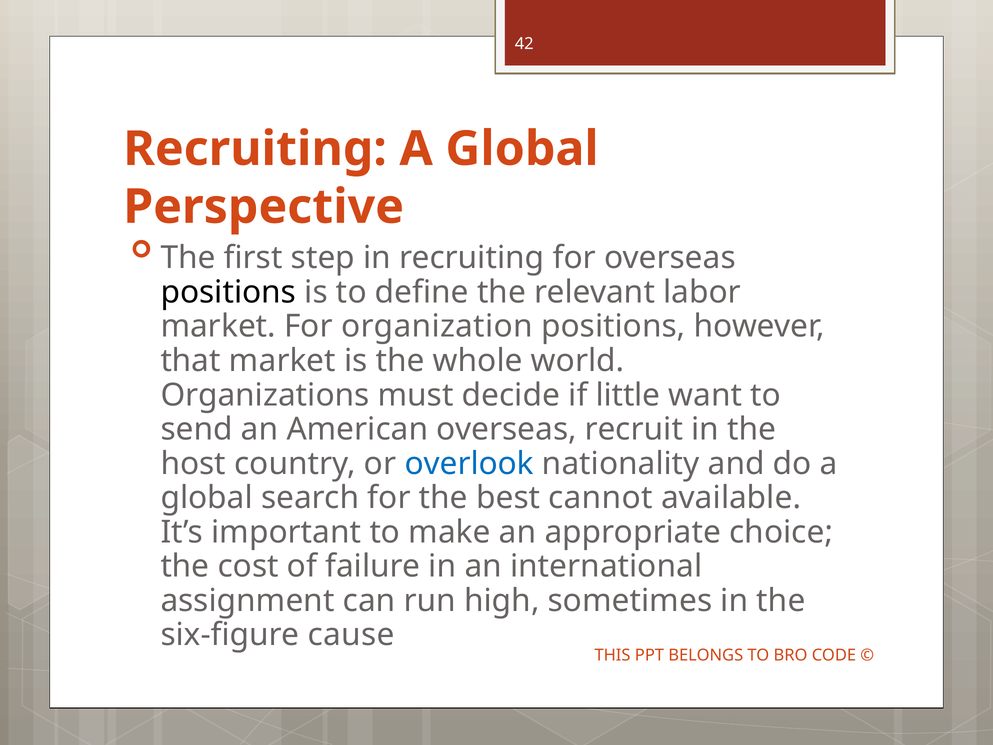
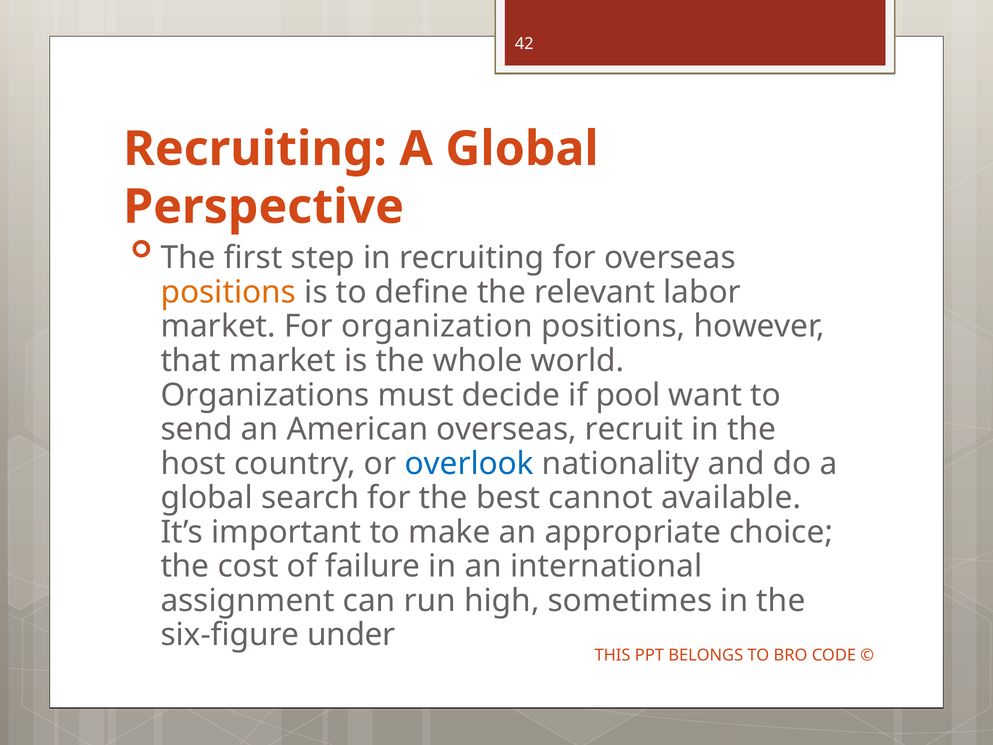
positions colour: black -> orange (228, 292)
little: little -> pool (628, 395)
cause: cause -> under (351, 635)
